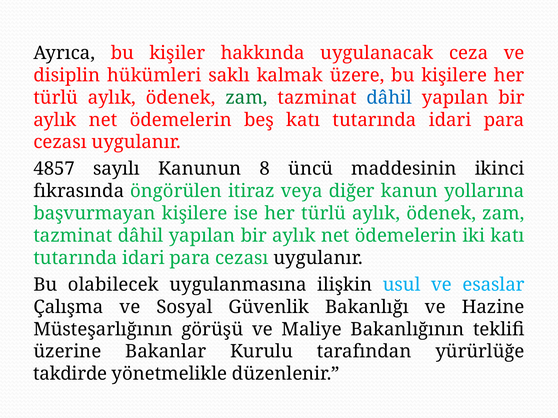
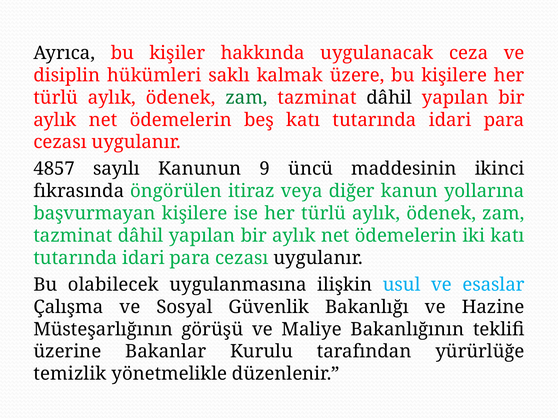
dâhil colour: blue -> black (389, 98)
8: 8 -> 9 (265, 169)
takdirde: takdirde -> temizlik (70, 374)
